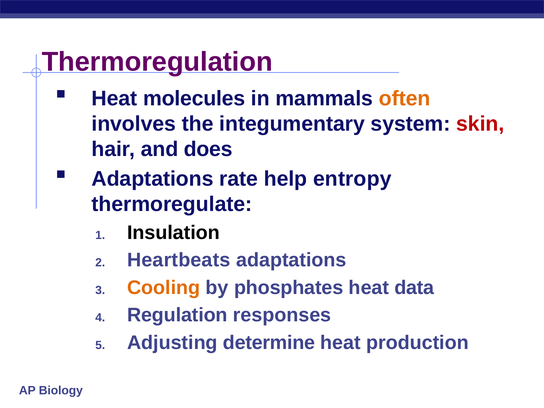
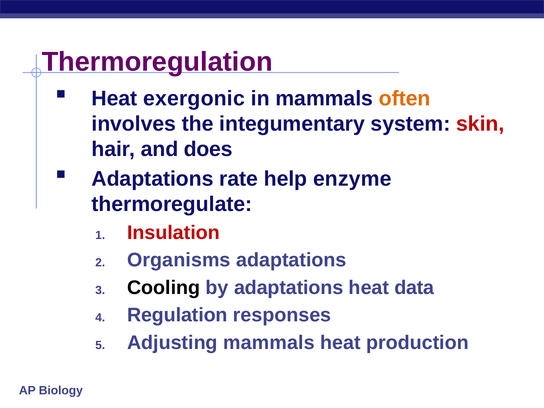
molecules: molecules -> exergonic (194, 98)
entropy: entropy -> enzyme (352, 179)
Insulation colour: black -> red (173, 233)
Heartbeats: Heartbeats -> Organisms (179, 260)
Cooling colour: orange -> black (164, 288)
by phosphates: phosphates -> adaptations (289, 288)
Adjusting determine: determine -> mammals (269, 343)
